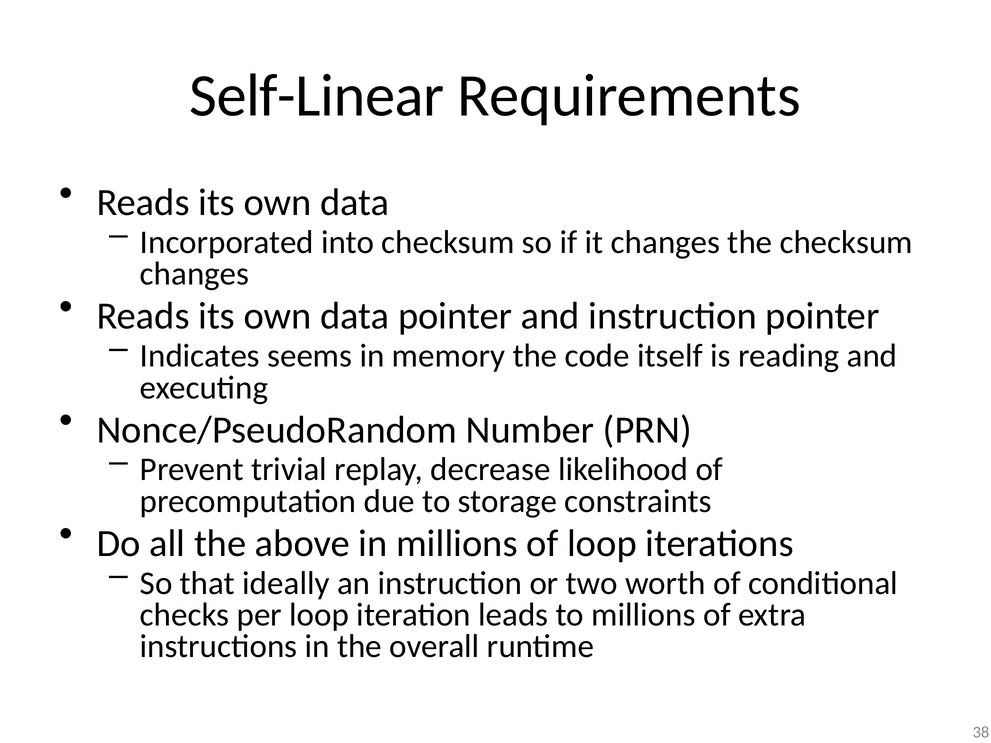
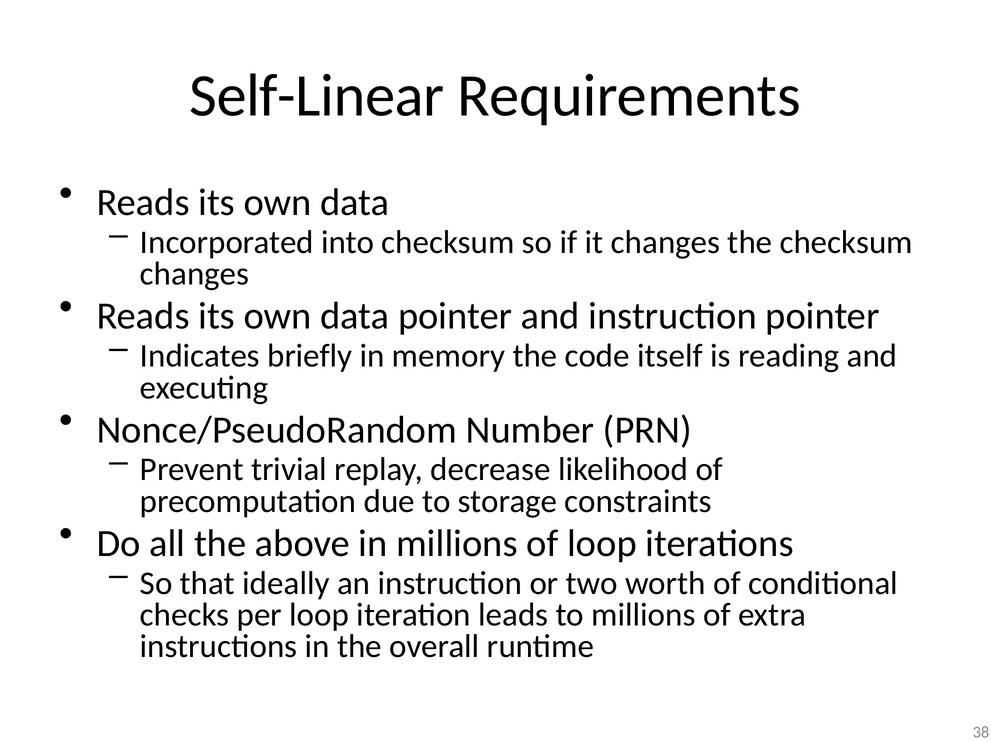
seems: seems -> briefly (310, 356)
